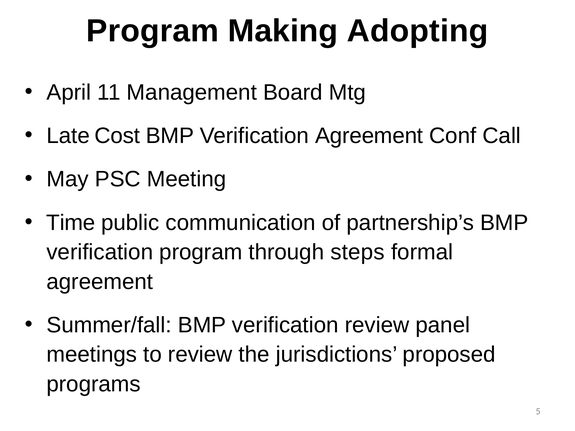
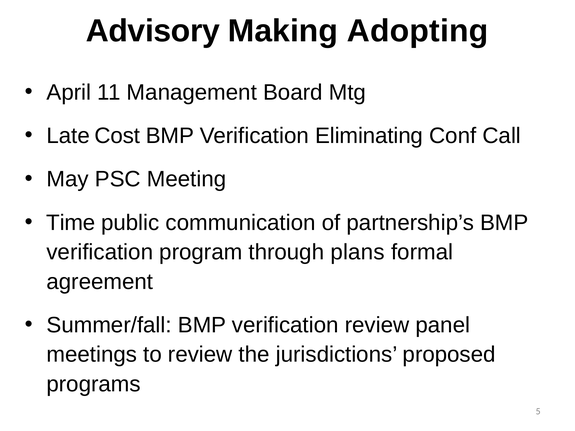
Program: Program -> Advisory (153, 31)
Verification Agreement: Agreement -> Eliminating (369, 136)
steps: steps -> plans (358, 252)
